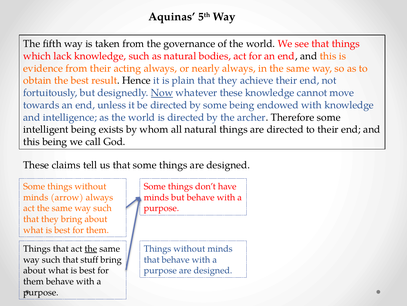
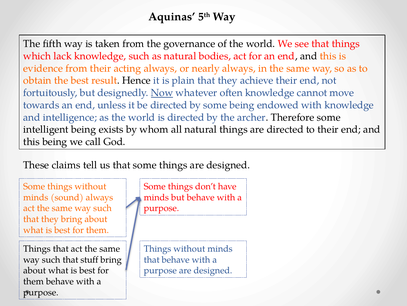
whatever these: these -> often (231, 93)
arrow: arrow -> sound (67, 197)
the underline: present -> none (91, 248)
